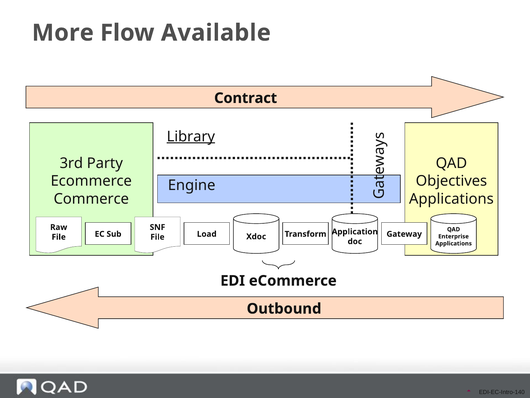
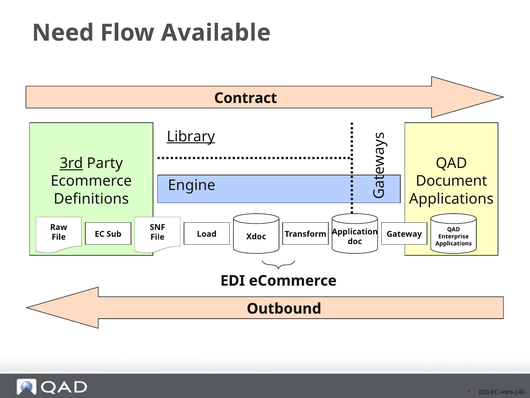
More: More -> Need (63, 33)
3rd underline: none -> present (71, 163)
Objectives: Objectives -> Document (451, 181)
Commerce: Commerce -> Definitions (91, 199)
